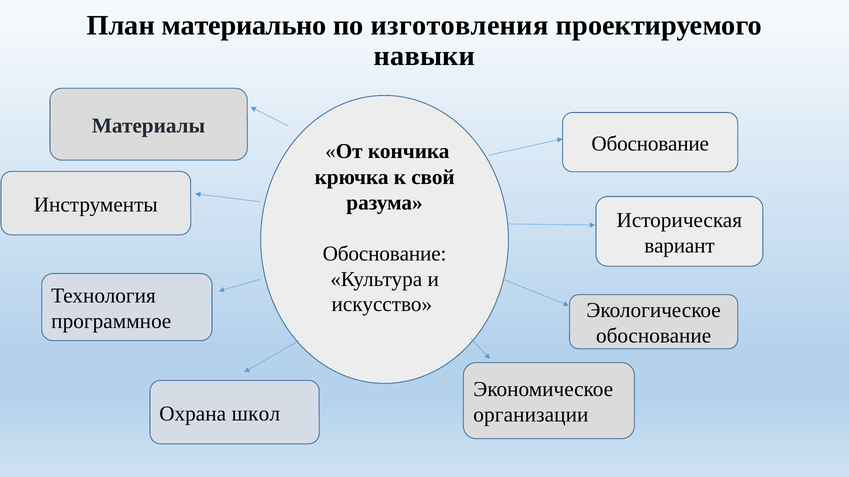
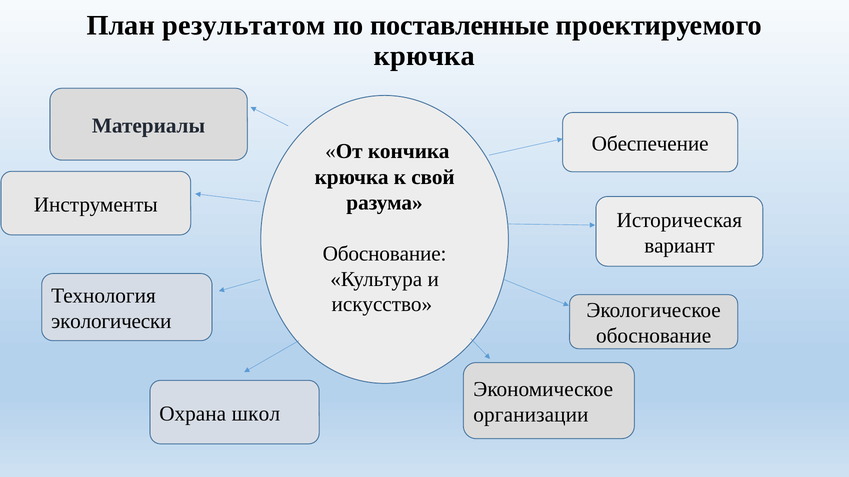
материально: материально -> результатом (244, 25)
изготовления: изготовления -> поставленные (460, 25)
навыки: навыки -> крючка (424, 56)
Обоснование: Обоснование -> Обеспечение (650, 144)
программное: программное -> экологически (111, 322)
